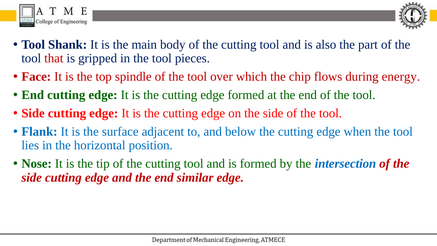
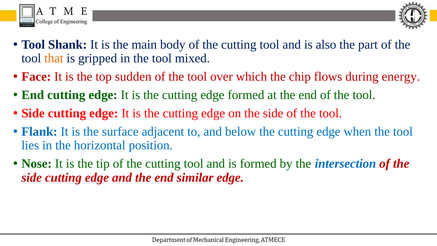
that colour: red -> orange (54, 58)
pieces: pieces -> mixed (192, 58)
spindle: spindle -> sudden (133, 77)
